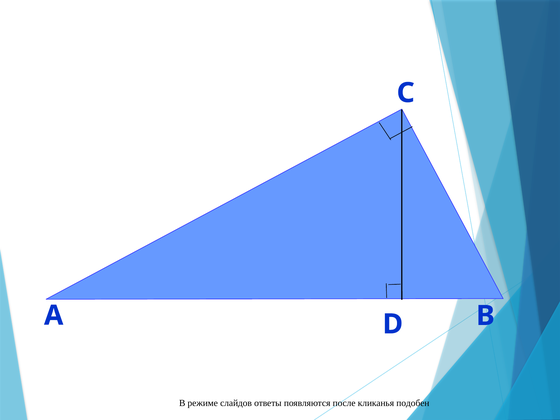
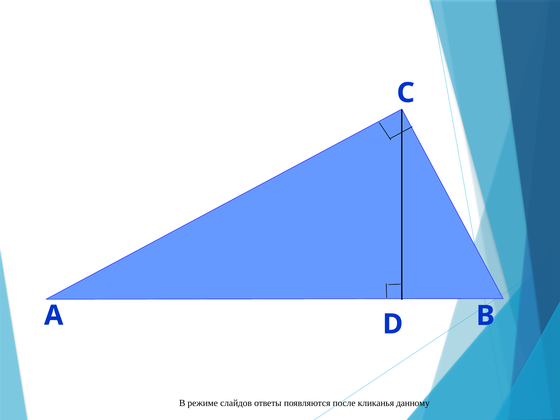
подобен: подобен -> данному (413, 403)
